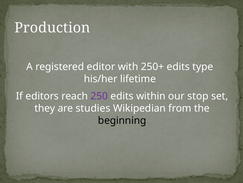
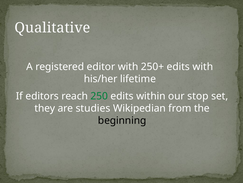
Production: Production -> Qualitative (52, 28)
edits type: type -> with (203, 67)
250 colour: purple -> green (99, 96)
